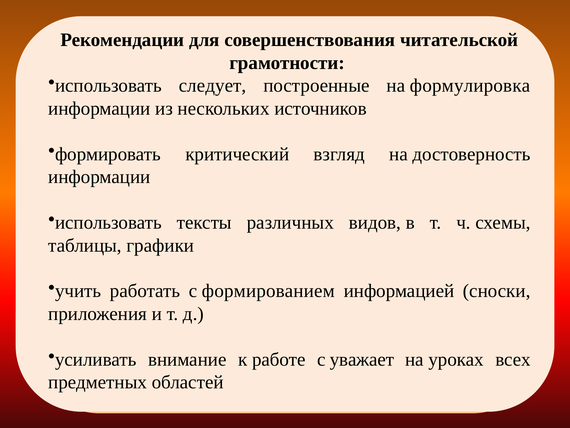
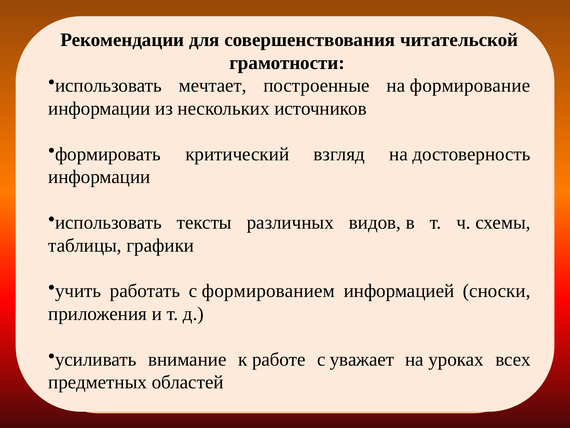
следует: следует -> мечтает (213, 86)
формулировка: формулировка -> формирование (470, 86)
